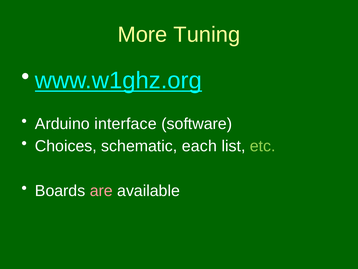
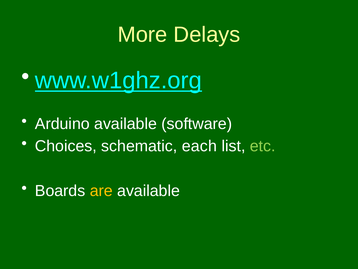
Tuning: Tuning -> Delays (207, 35)
Arduino interface: interface -> available (126, 124)
are colour: pink -> yellow (101, 190)
